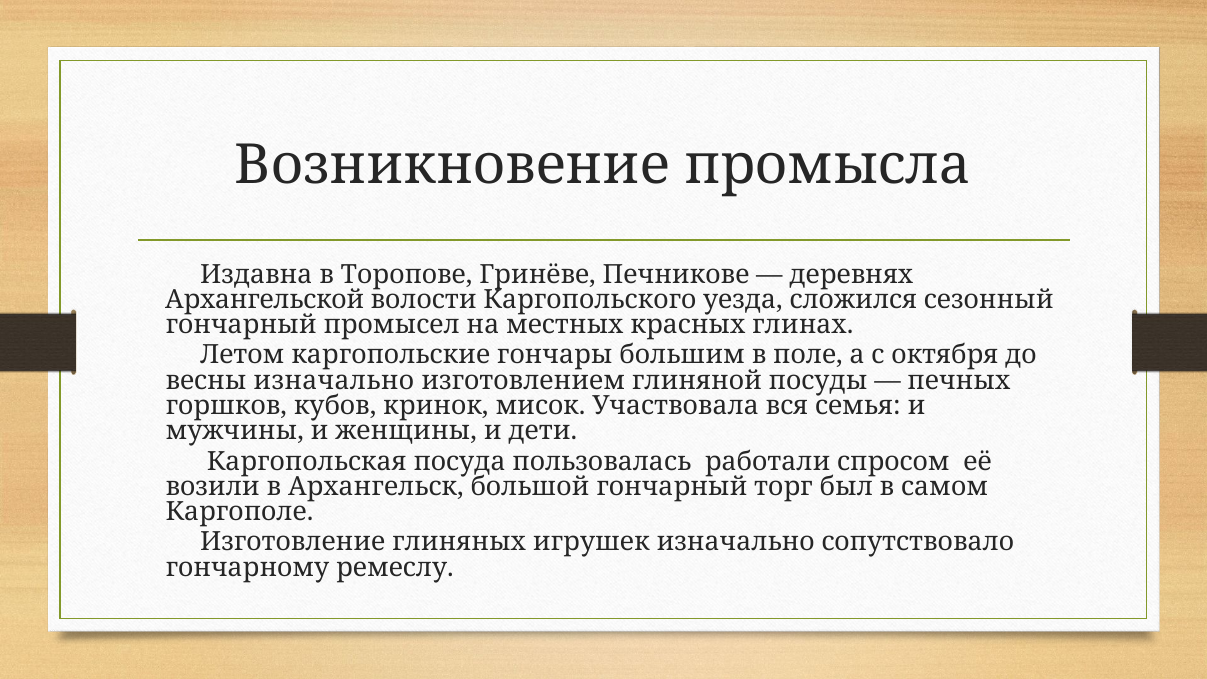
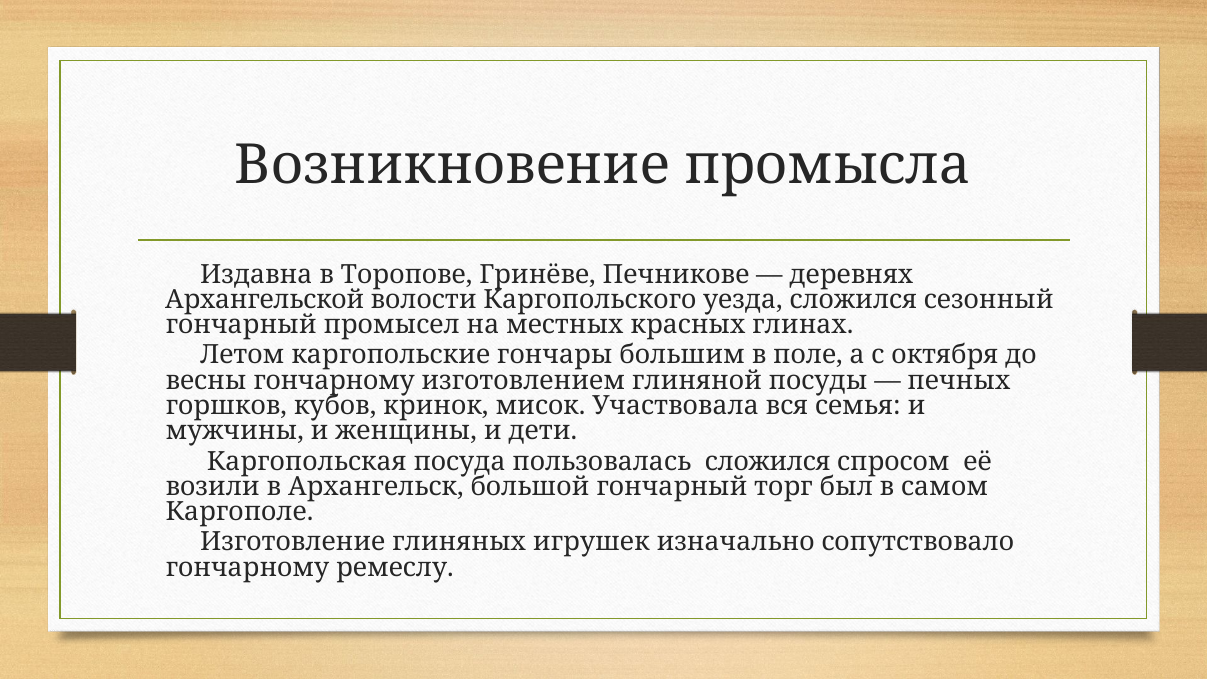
весны изначально: изначально -> гончарному (334, 380)
пользовалась работали: работали -> сложился (768, 461)
